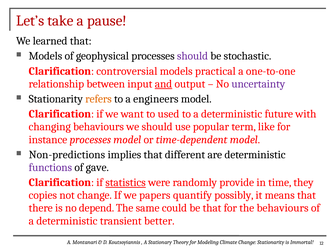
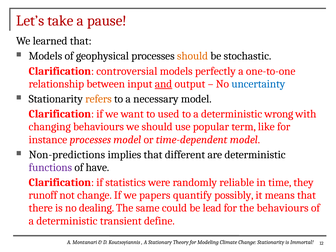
should colour: purple -> orange (193, 56)
practical: practical -> perfectly (215, 71)
uncertainty colour: purple -> blue (258, 84)
engineers: engineers -> necessary (156, 99)
future: future -> wrong (279, 114)
gave: gave -> have (97, 167)
statistics underline: present -> none (126, 183)
provide: provide -> reliable (237, 183)
copies: copies -> runoff (43, 195)
depend: depend -> dealing (97, 208)
be that: that -> lead (212, 208)
better: better -> define (159, 221)
